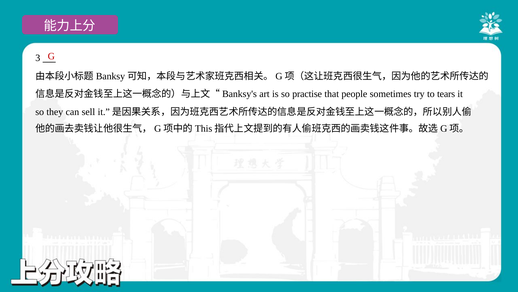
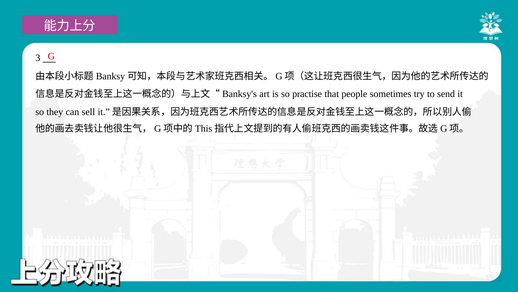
tears: tears -> send (446, 94)
